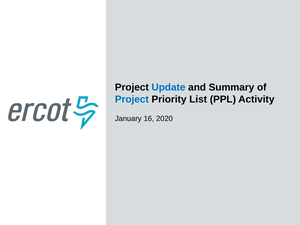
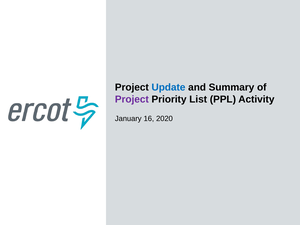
Project colour: blue -> purple (132, 99)
